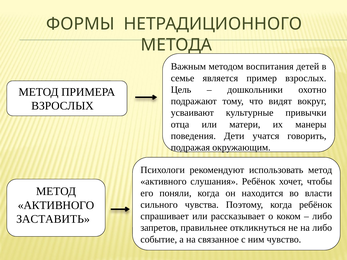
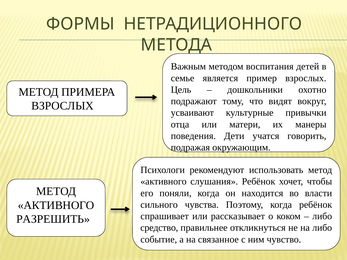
ЗАСТАВИТЬ: ЗАСТАВИТЬ -> РАЗРЕШИТЬ (53, 219)
запретов: запретов -> средство (159, 228)
